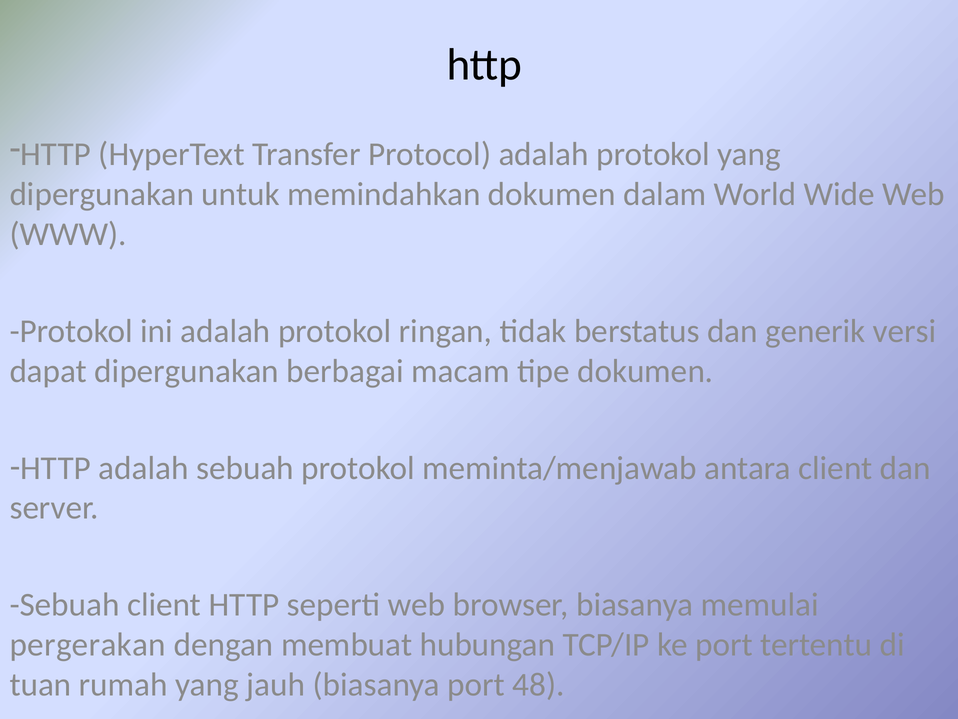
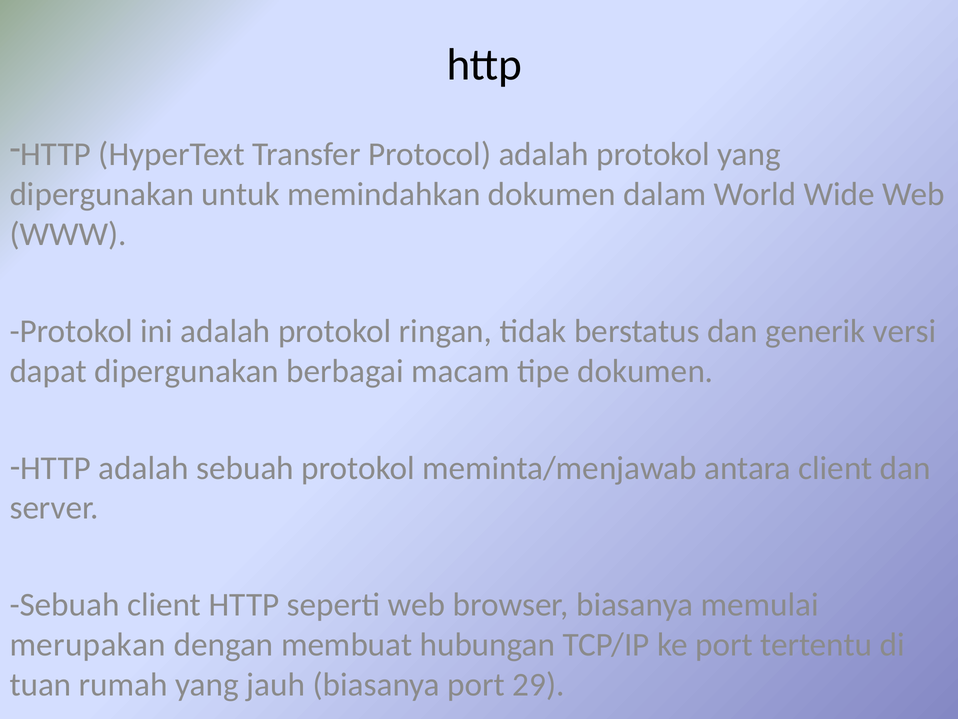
pergerakan: pergerakan -> merupakan (88, 644)
48: 48 -> 29 (538, 684)
